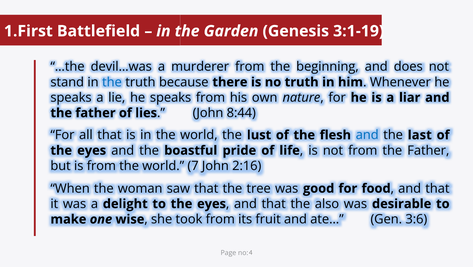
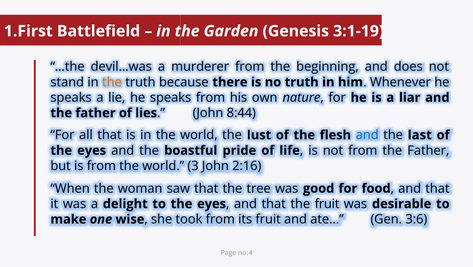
the colour: blue -> orange (112, 82)
7: 7 -> 3 (193, 166)
the also: also -> fruit (327, 204)
